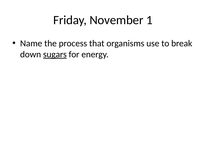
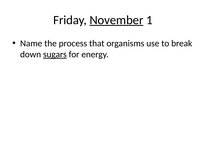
November underline: none -> present (116, 20)
